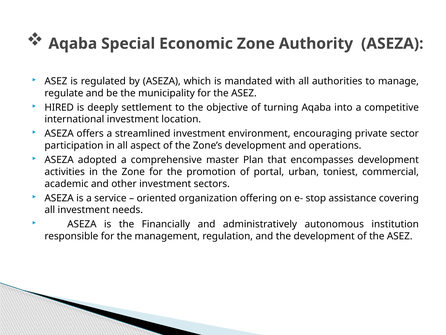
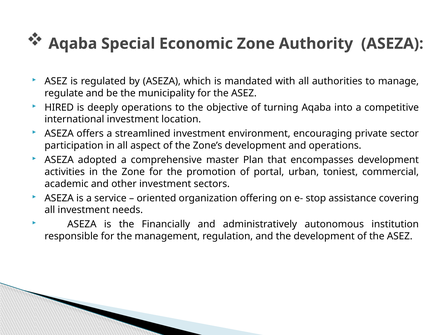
deeply settlement: settlement -> operations (147, 107)
